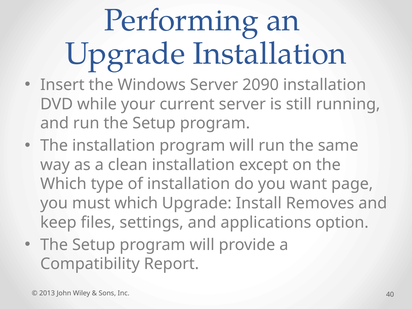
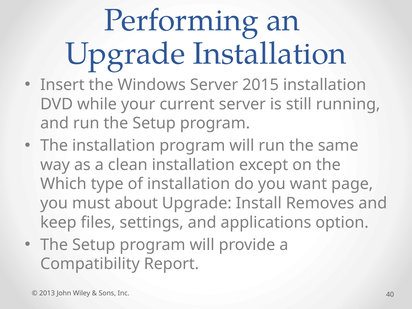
2090: 2090 -> 2015 (261, 85)
must which: which -> about (136, 203)
